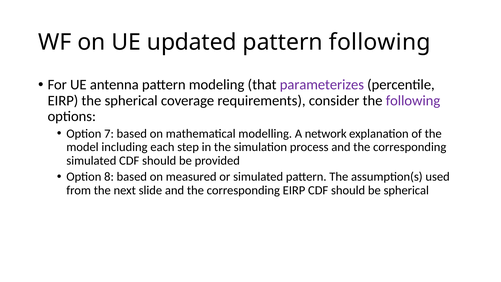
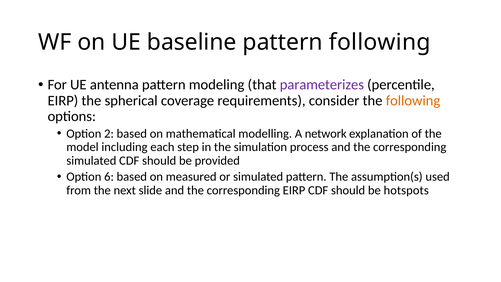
updated: updated -> baseline (192, 42)
following colour: purple -> orange (413, 100)
7: 7 -> 2 (109, 134)
8: 8 -> 6 (109, 177)
be spherical: spherical -> hotspots (406, 190)
